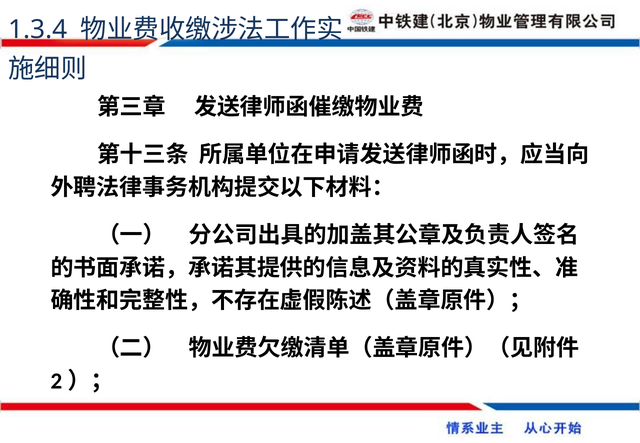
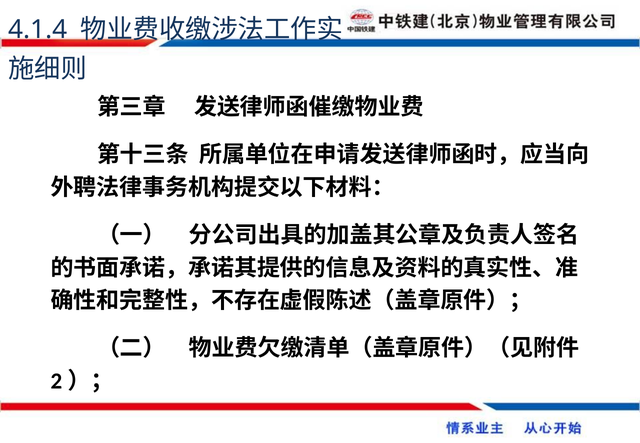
1.3.4: 1.3.4 -> 4.1.4 (38, 29)
